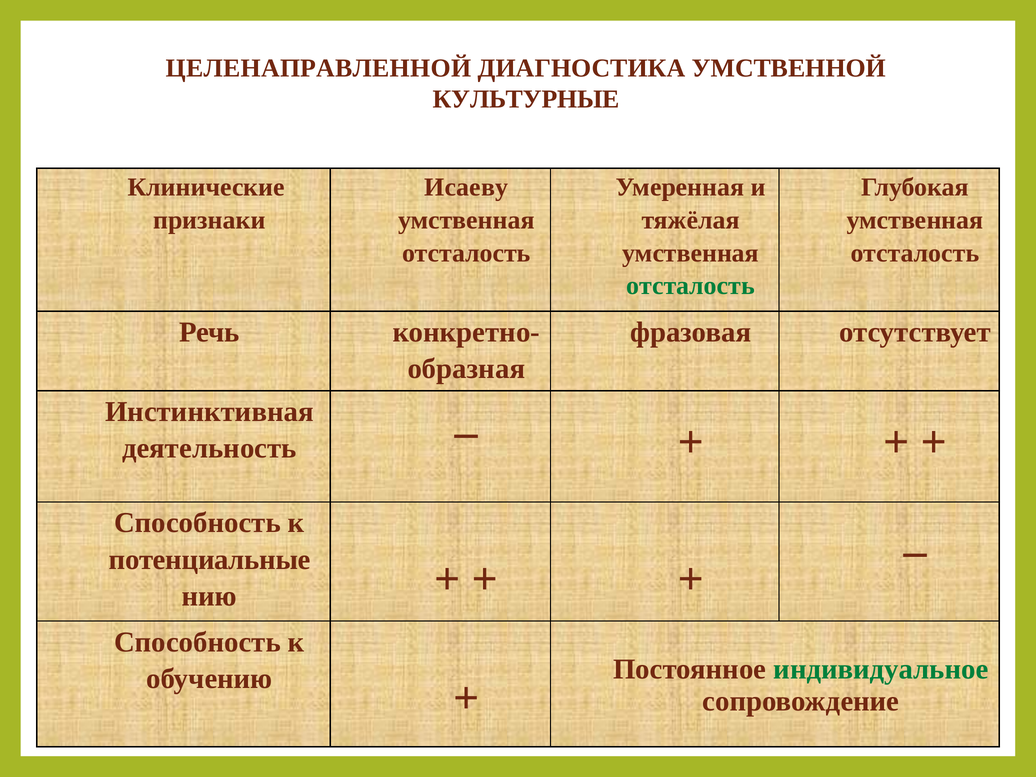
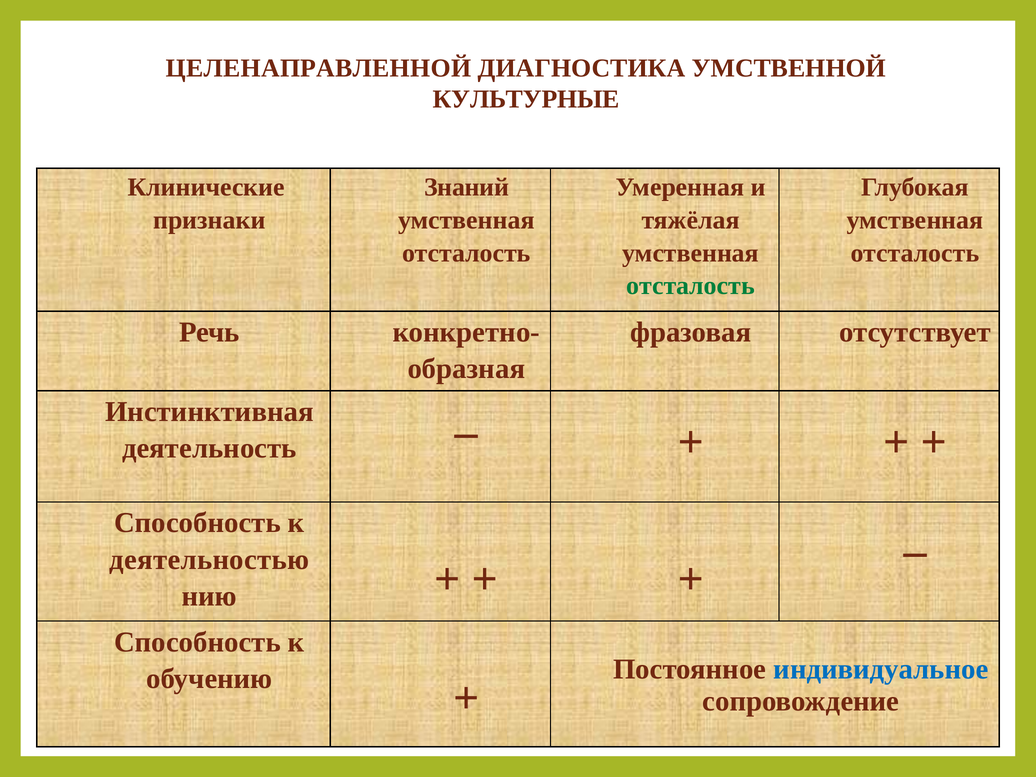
Исаеву: Исаеву -> Знаний (467, 187)
потенциальные: потенциальные -> деятельностью (209, 560)
индивидуальное colour: green -> blue (881, 669)
